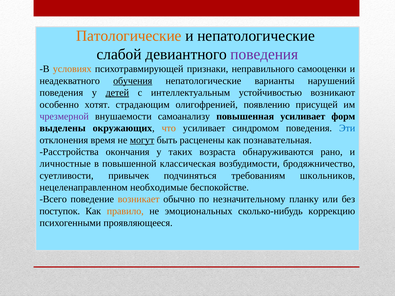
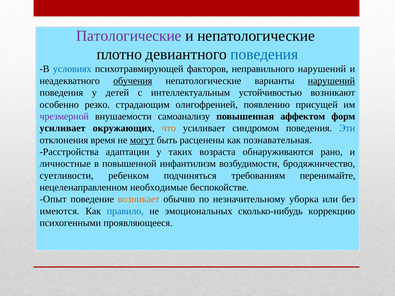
Патологические colour: orange -> purple (129, 36)
слабой: слабой -> плотно (119, 54)
поведения colour: purple -> blue (264, 54)
условиях colour: orange -> blue (72, 69)
признаки: признаки -> факторов (208, 69)
неправильного самооценки: самооценки -> нарушений (322, 69)
нарушений underline: none -> present (331, 81)
детей underline: present -> none (117, 93)
хотят: хотят -> резко (97, 105)
повышенная усиливает: усиливает -> аффектом (303, 116)
выделены: выделены -> усиливает (63, 128)
окончания: окончания -> адаптации (128, 152)
классическая: классическая -> инфантилизм (188, 164)
привычек: привычек -> ребенком (129, 176)
школьников: школьников -> перенимайте (328, 176)
Всего: Всего -> Опыт (53, 199)
планку: планку -> уборка (304, 199)
поступок: поступок -> имеются (60, 211)
правило colour: orange -> blue (125, 211)
